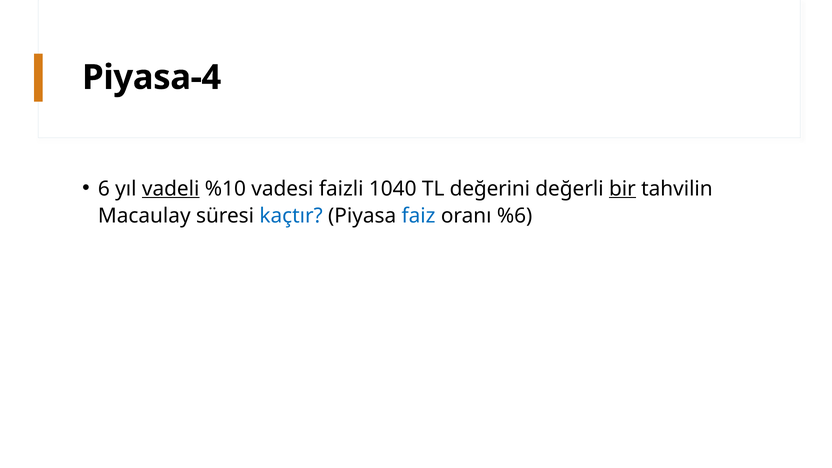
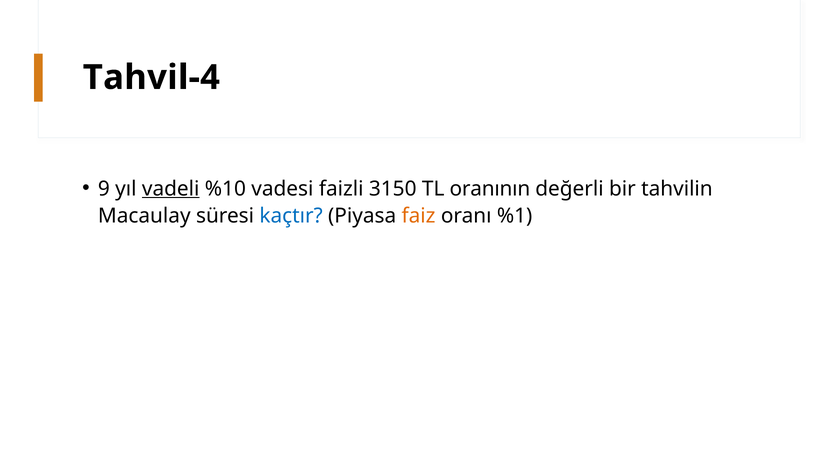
Piyasa-4: Piyasa-4 -> Tahvil-4 (151, 77)
6: 6 -> 9 (104, 189)
1040: 1040 -> 3150 (393, 189)
değerini: değerini -> oranının (490, 189)
bir underline: present -> none (622, 189)
faiz colour: blue -> orange (419, 216)
%6: %6 -> %1 (515, 216)
